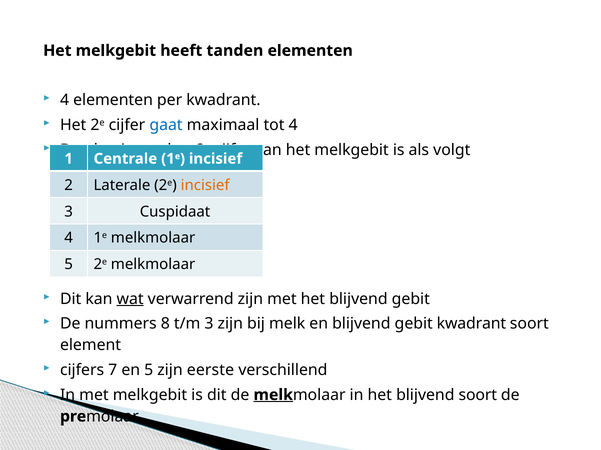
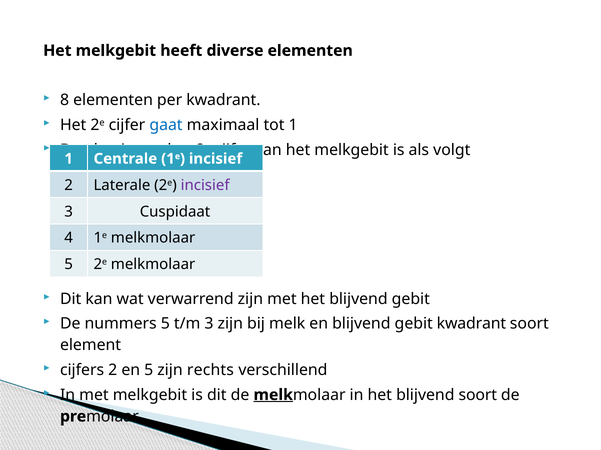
tanden: tanden -> diverse (235, 51)
4: 4 -> 8 (65, 100)
tot 4: 4 -> 1 (293, 125)
incisief colour: orange -> purple (205, 185)
wat underline: present -> none (130, 299)
nummers 8: 8 -> 5 (165, 324)
cijfers 7: 7 -> 2 (113, 371)
eerste: eerste -> rechts (210, 371)
